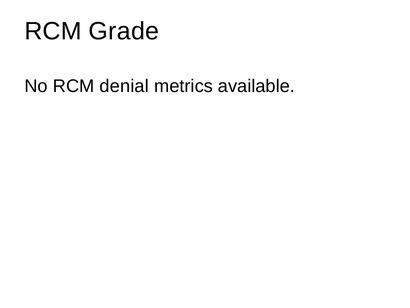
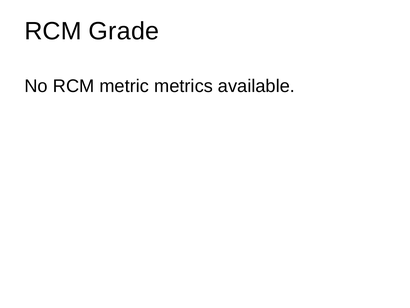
denial: denial -> metric (124, 86)
